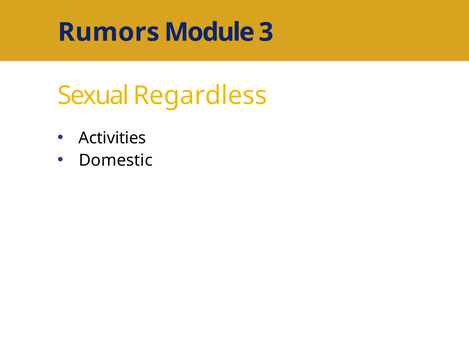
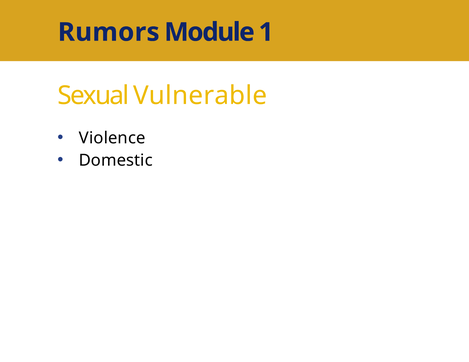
3: 3 -> 1 (266, 32)
Regardless: Regardless -> Vulnerable (200, 96)
Activities: Activities -> Violence (112, 138)
